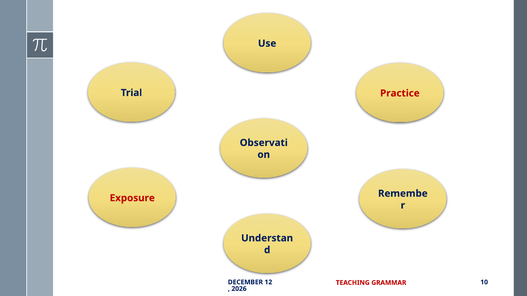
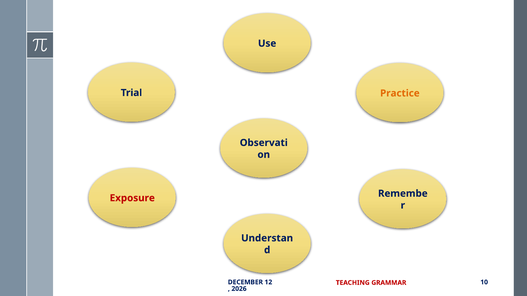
Practice colour: red -> orange (400, 93)
